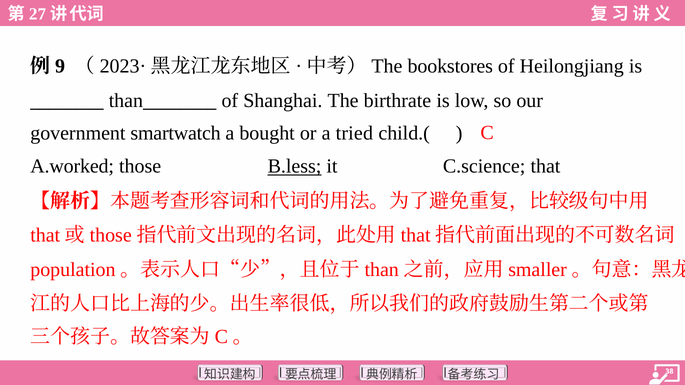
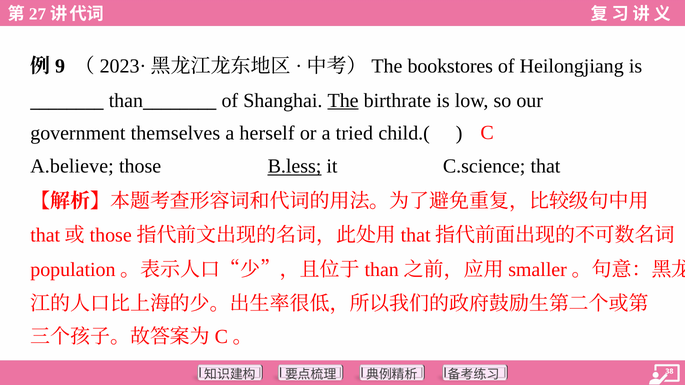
The underline: none -> present (343, 101)
smartwatch: smartwatch -> themselves (175, 133)
bought: bought -> herself (267, 133)
A.worked: A.worked -> A.believe (72, 166)
